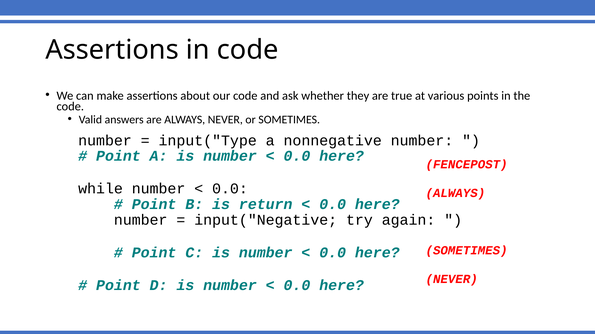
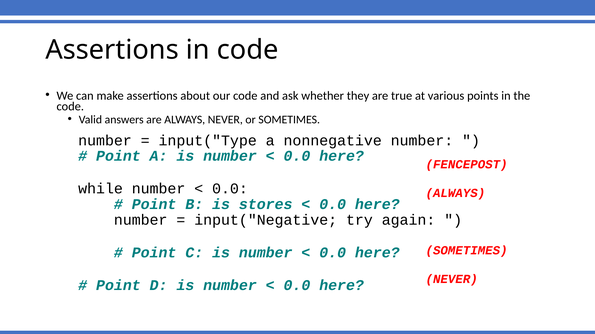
return: return -> stores (266, 205)
